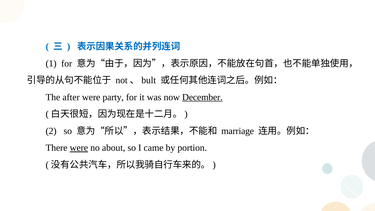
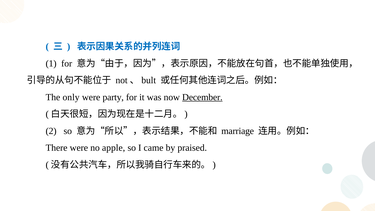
after: after -> only (71, 97)
were underline: present -> none (79, 148)
about: about -> apple (114, 148)
portion: portion -> praised (192, 148)
